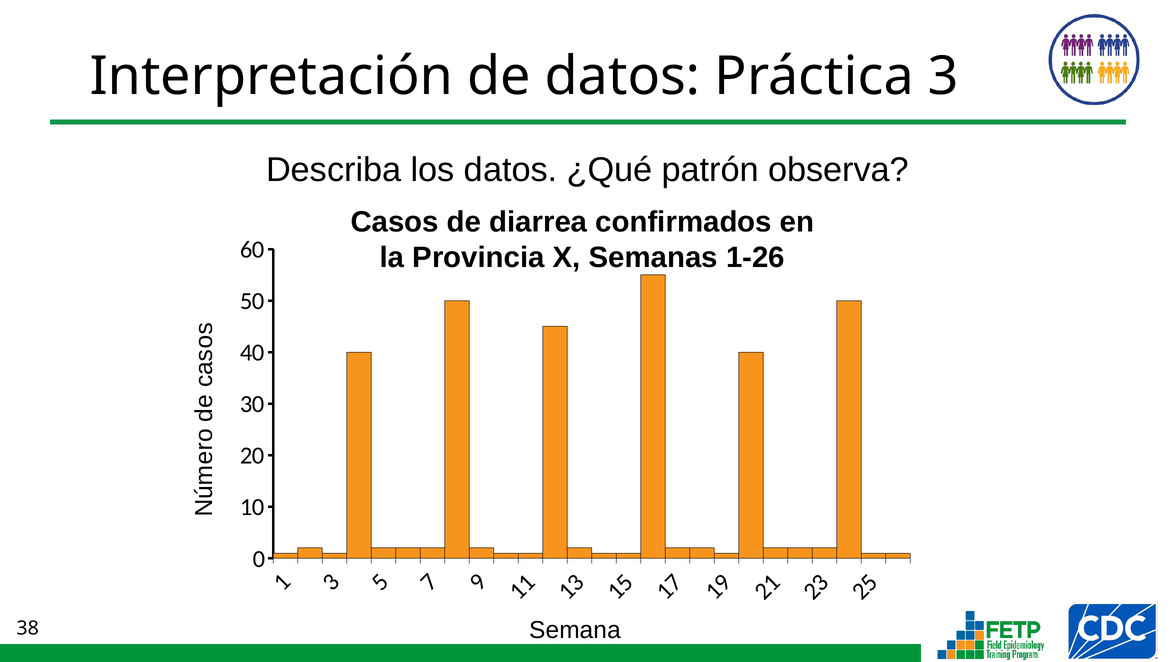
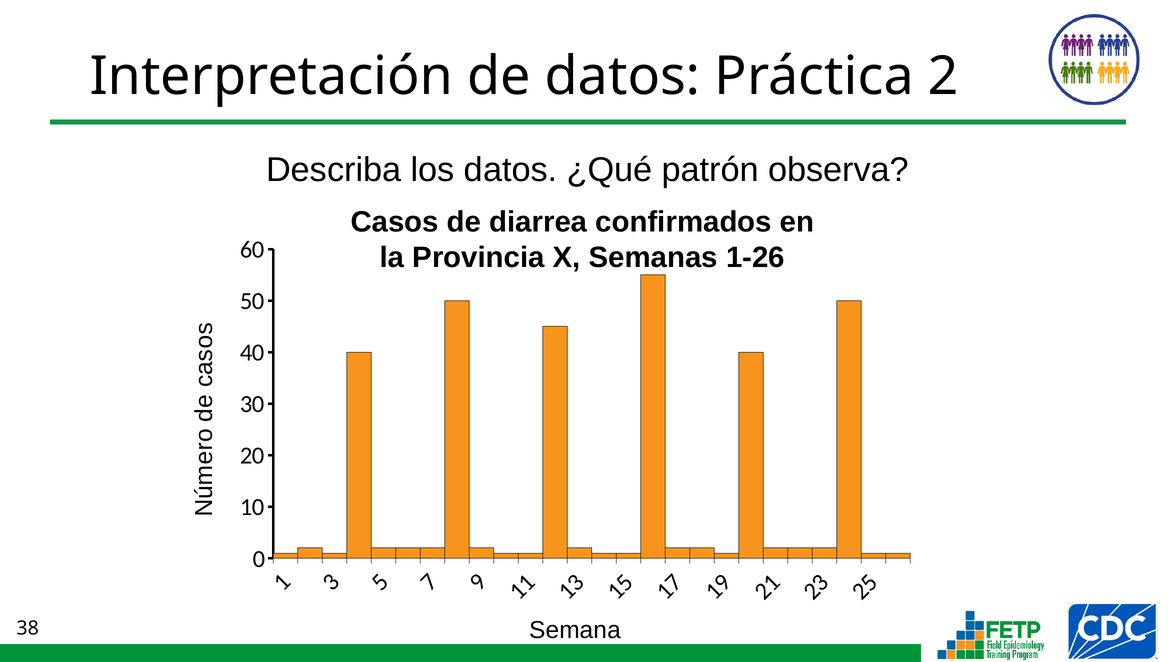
Práctica 3: 3 -> 2 (943, 76)
